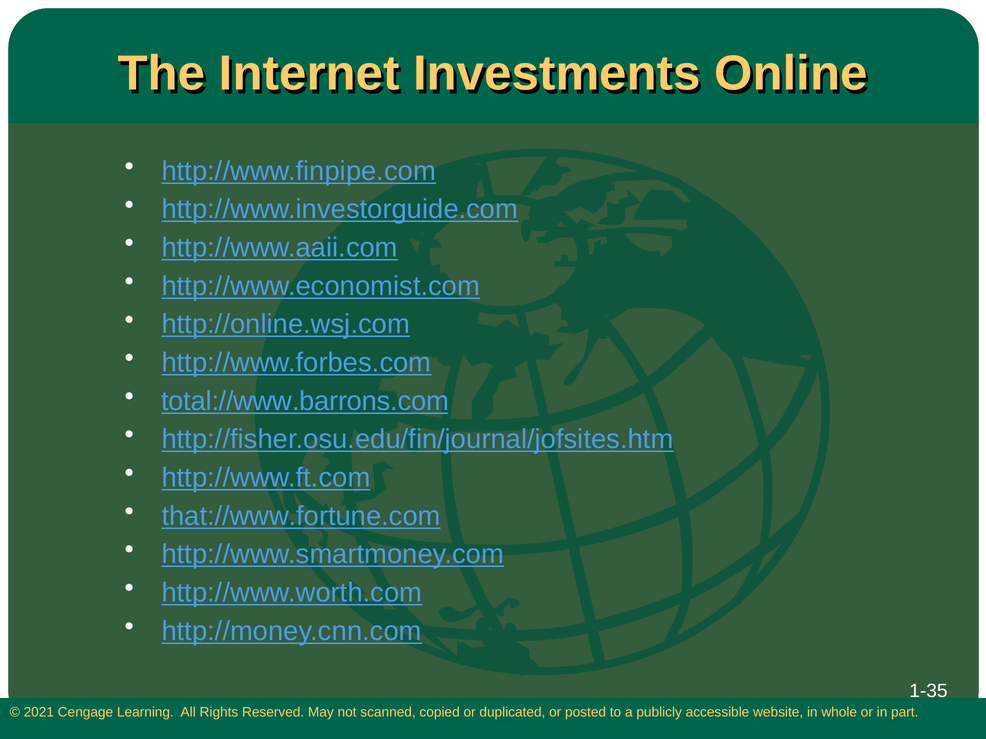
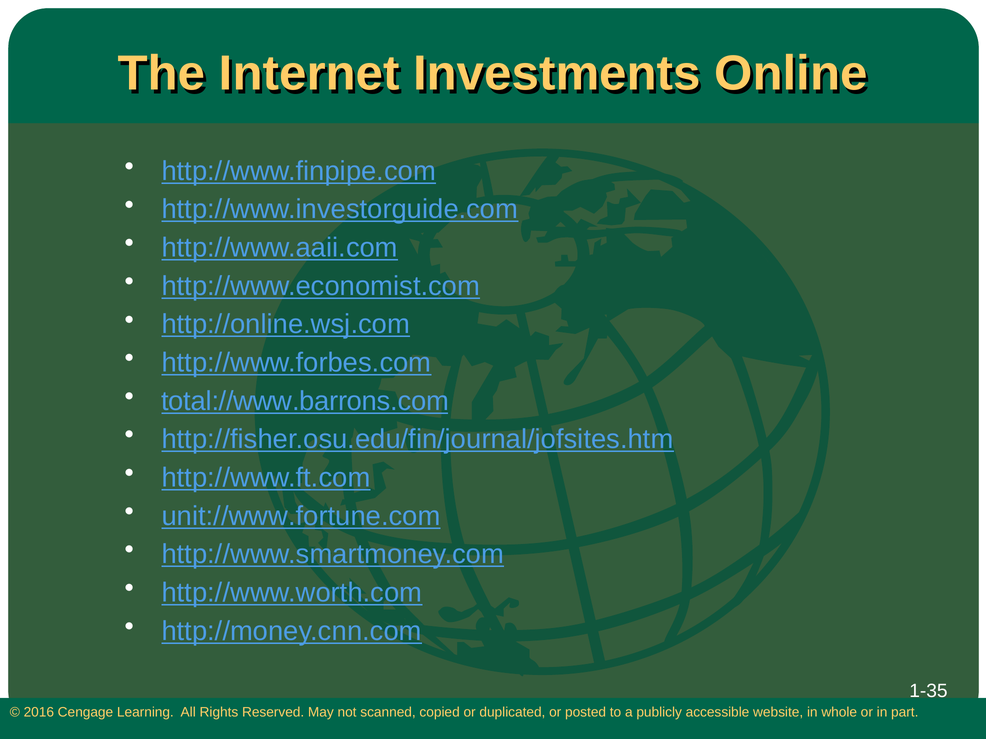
that://www.fortune.com: that://www.fortune.com -> unit://www.fortune.com (301, 516)
2021: 2021 -> 2016 (39, 713)
